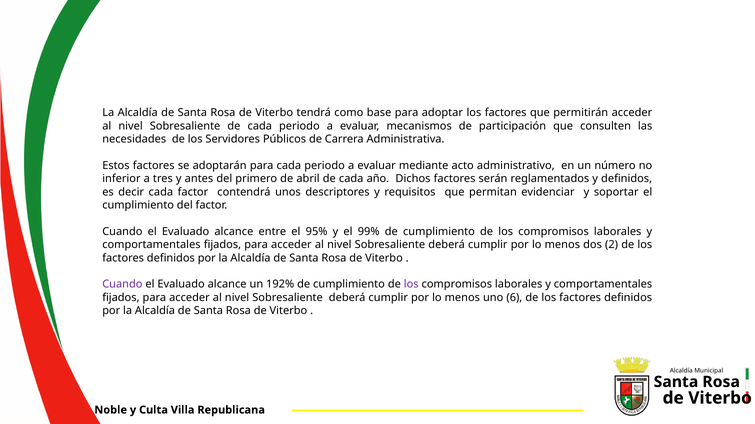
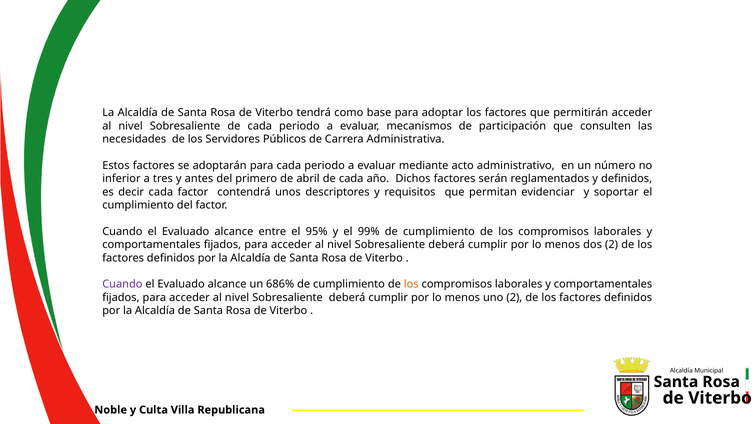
192%: 192% -> 686% (280, 285)
los colour: purple -> orange (411, 285)
uno 6: 6 -> 2 (514, 298)
